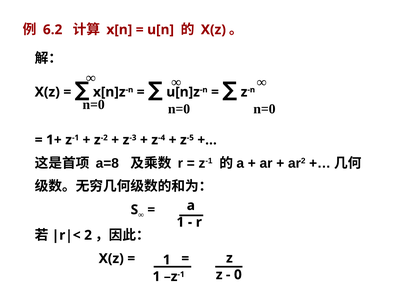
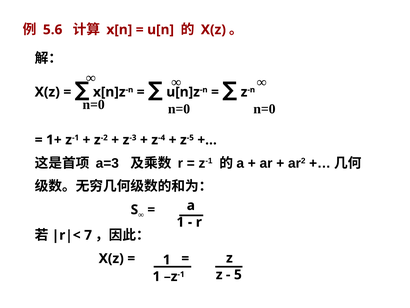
6.2: 6.2 -> 5.6 (53, 30)
a=8: a=8 -> a=3 (107, 163)
2: 2 -> 7 (88, 235)
0: 0 -> 5 (238, 274)
